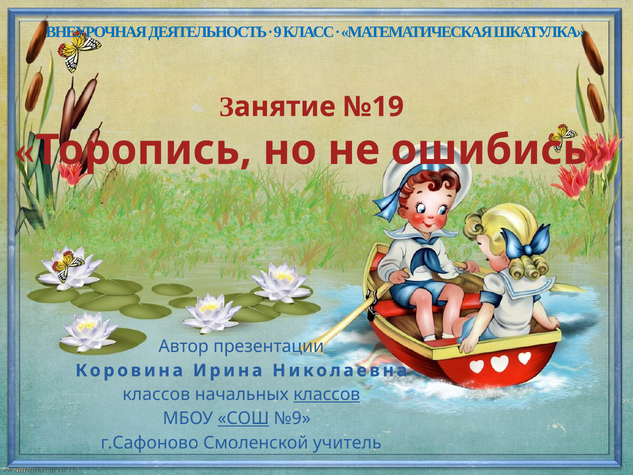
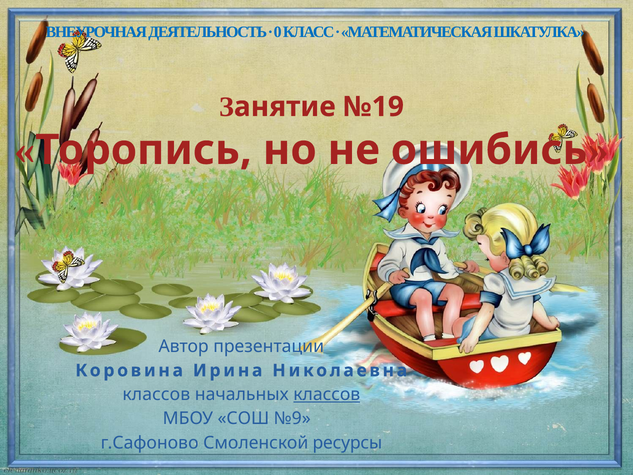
9: 9 -> 0 (278, 32)
СОШ underline: present -> none (243, 418)
учитель: учитель -> ресурсы (347, 442)
